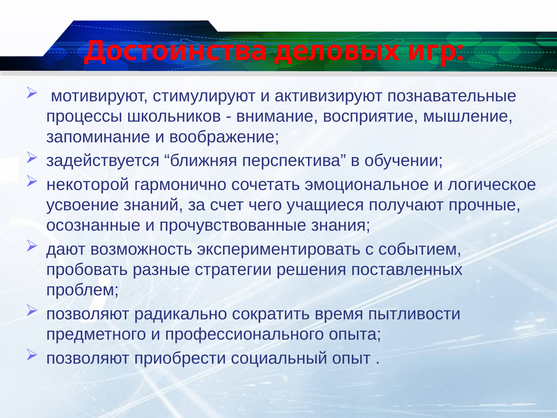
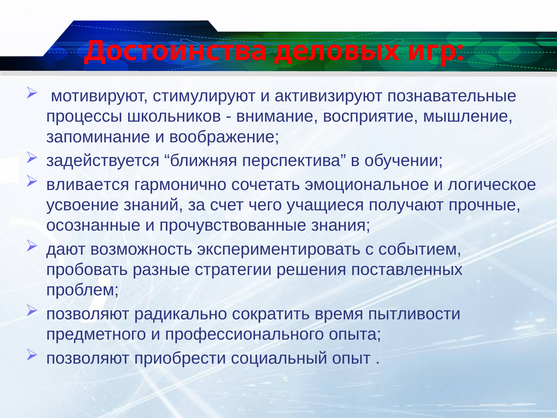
некоторой: некоторой -> вливается (88, 184)
